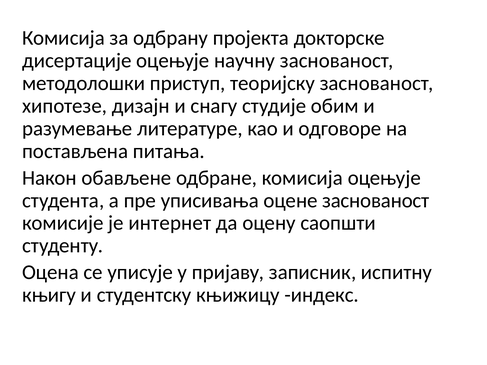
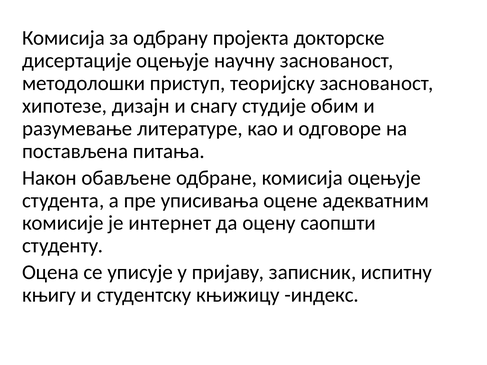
оцене заснованост: заснованост -> адекватним (376, 201)
